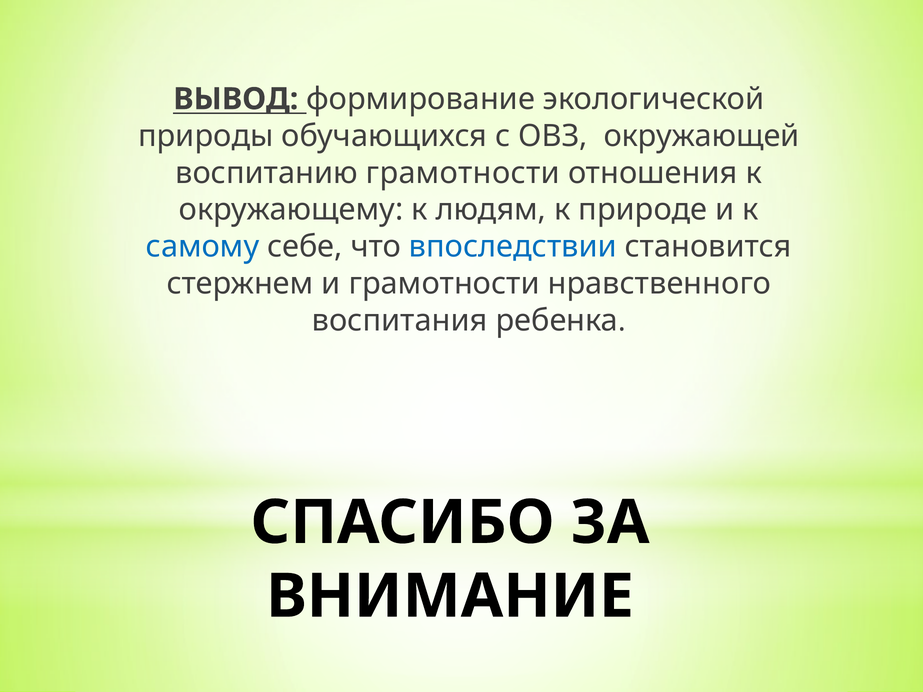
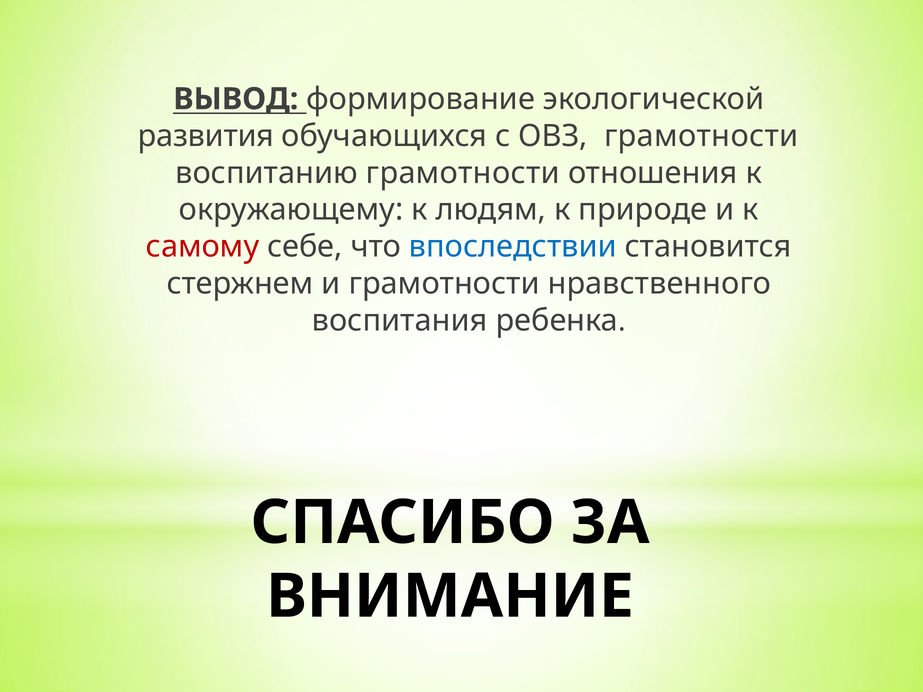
природы: природы -> развития (206, 136)
ОВЗ окружающей: окружающей -> грамотности (701, 136)
самому colour: blue -> red (203, 247)
